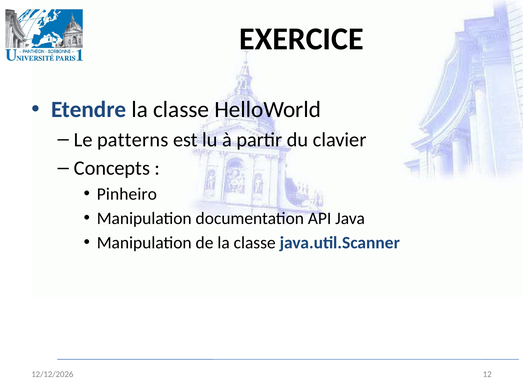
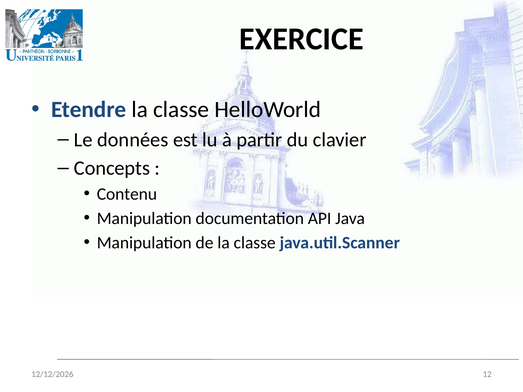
patterns: patterns -> données (133, 140)
Pinheiro: Pinheiro -> Contenu (127, 194)
